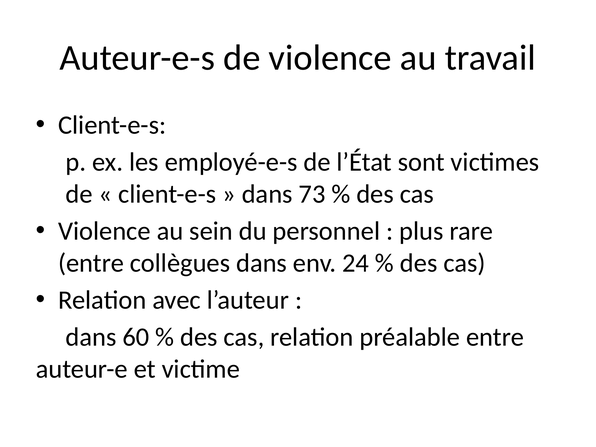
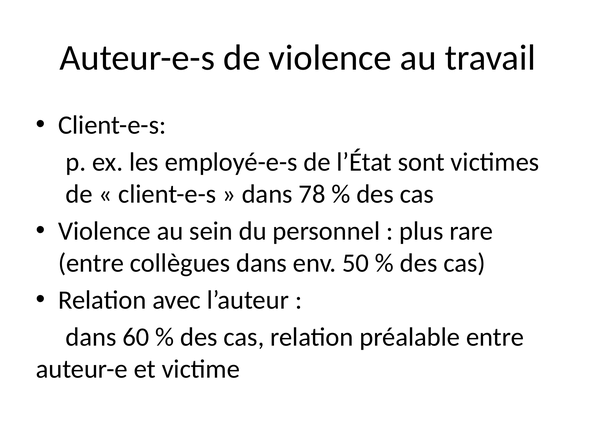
73: 73 -> 78 (312, 194)
24: 24 -> 50 (356, 263)
